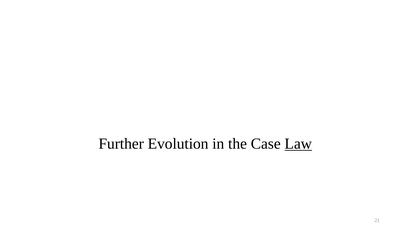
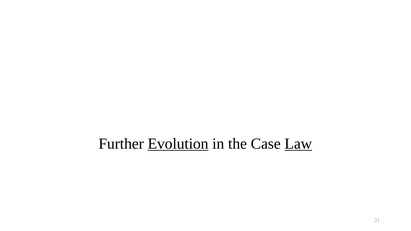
Evolution underline: none -> present (178, 144)
